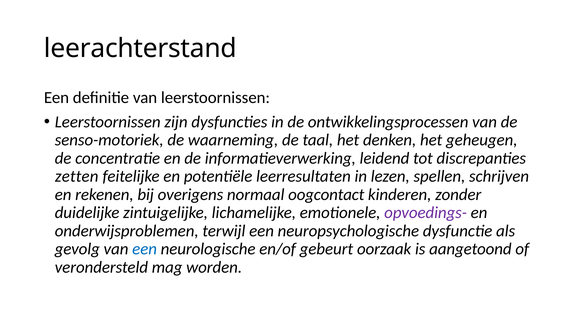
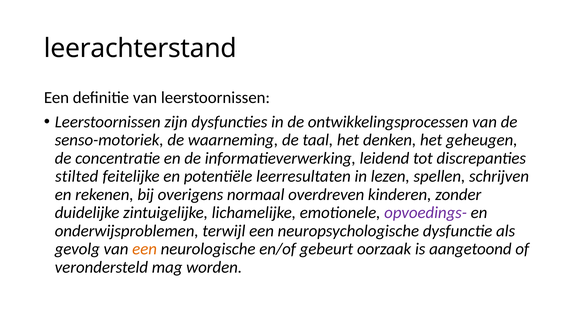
zetten: zetten -> stilted (77, 176)
oogcontact: oogcontact -> overdreven (326, 194)
een colour: blue -> orange (145, 249)
